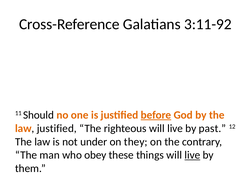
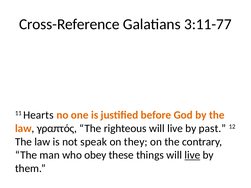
3:11-92: 3:11-92 -> 3:11-77 (208, 24)
Should: Should -> Hearts (38, 115)
before underline: present -> none (156, 115)
law justified: justified -> γραπτός (57, 129)
under: under -> speak (94, 142)
